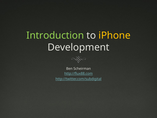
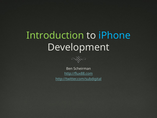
iPhone colour: yellow -> light blue (115, 35)
